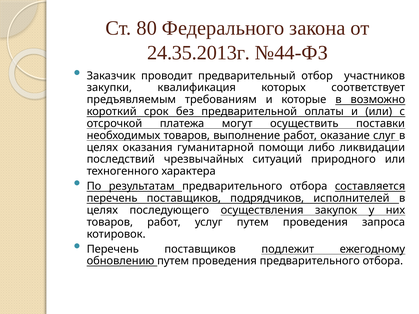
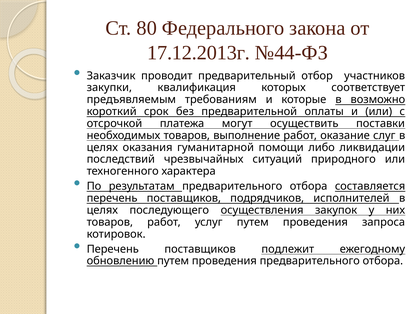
24.35.2013г: 24.35.2013г -> 17.12.2013г (199, 53)
